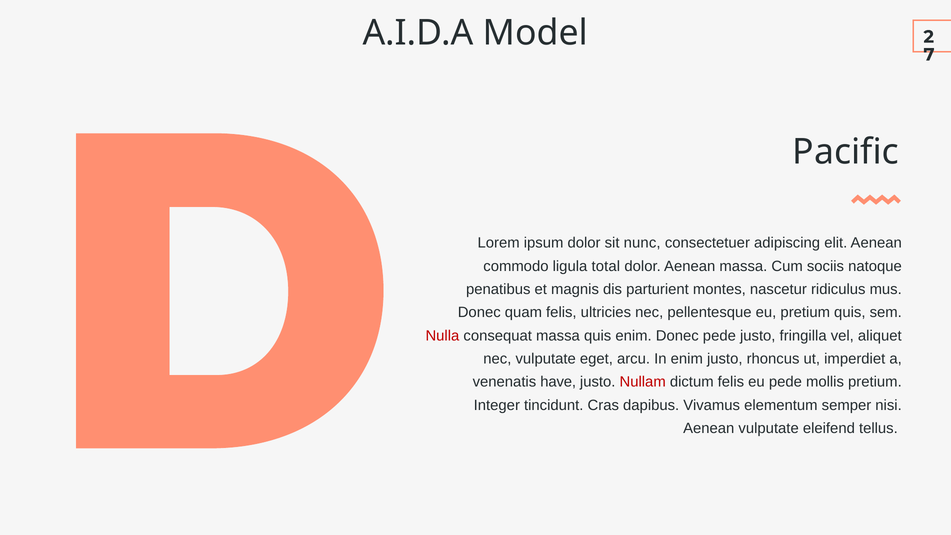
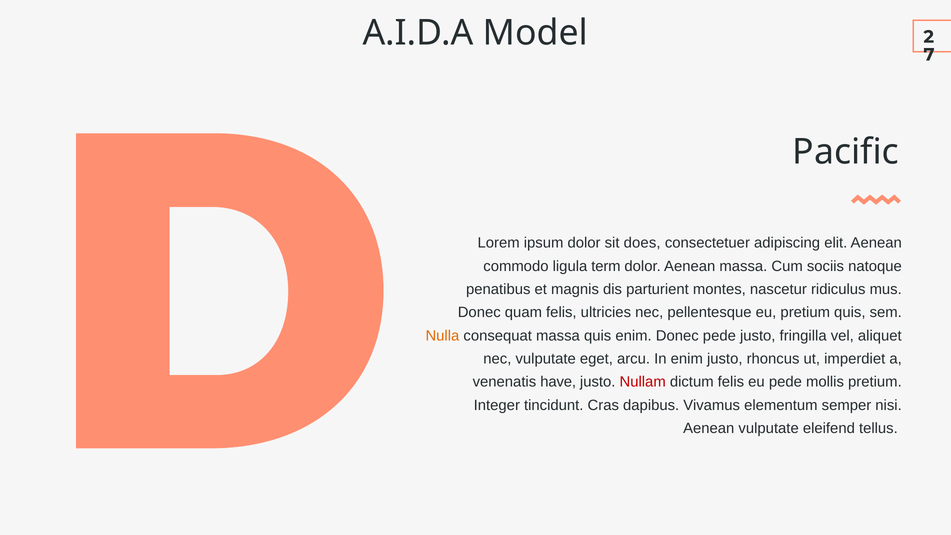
nunc: nunc -> does (642, 243)
total: total -> term (606, 266)
Nulla colour: red -> orange (442, 336)
